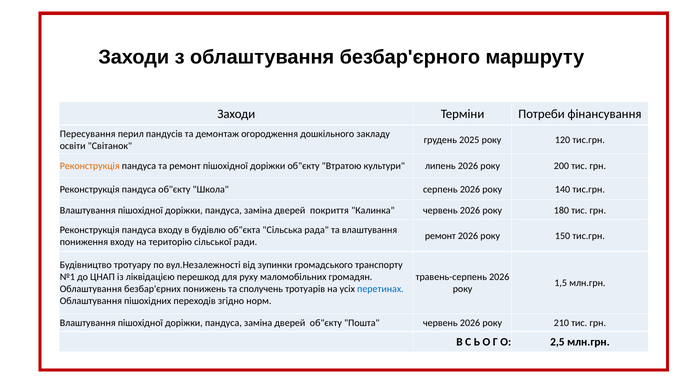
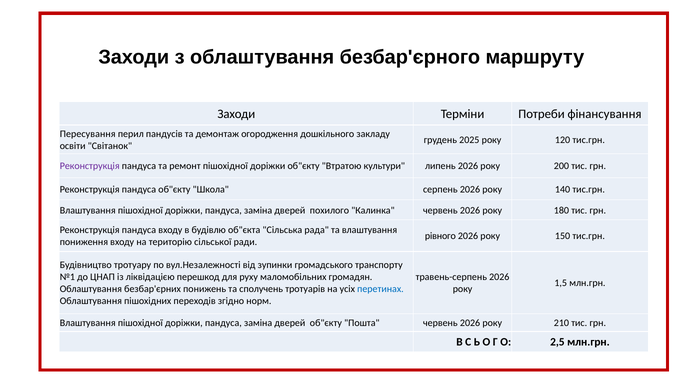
Реконструкція colour: orange -> purple (90, 166)
покриття: покриття -> похилого (329, 210)
ремонт: ремонт -> рівного (440, 236)
